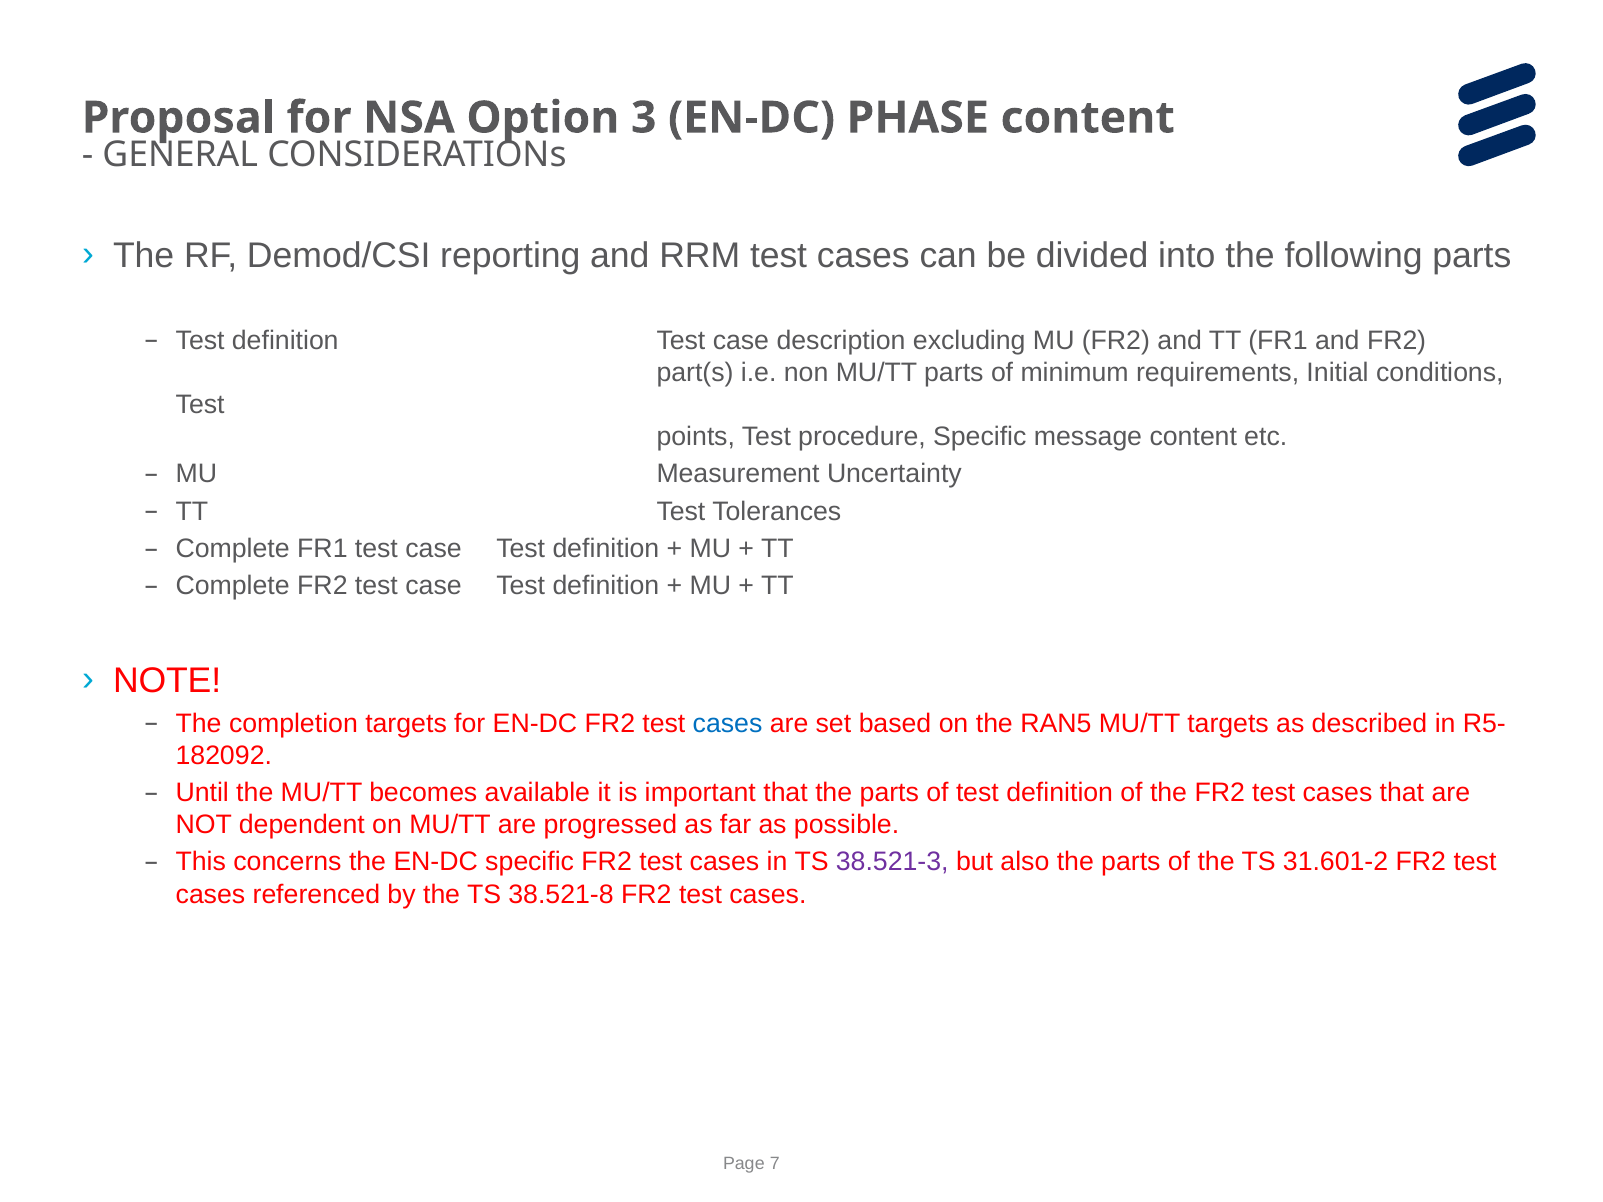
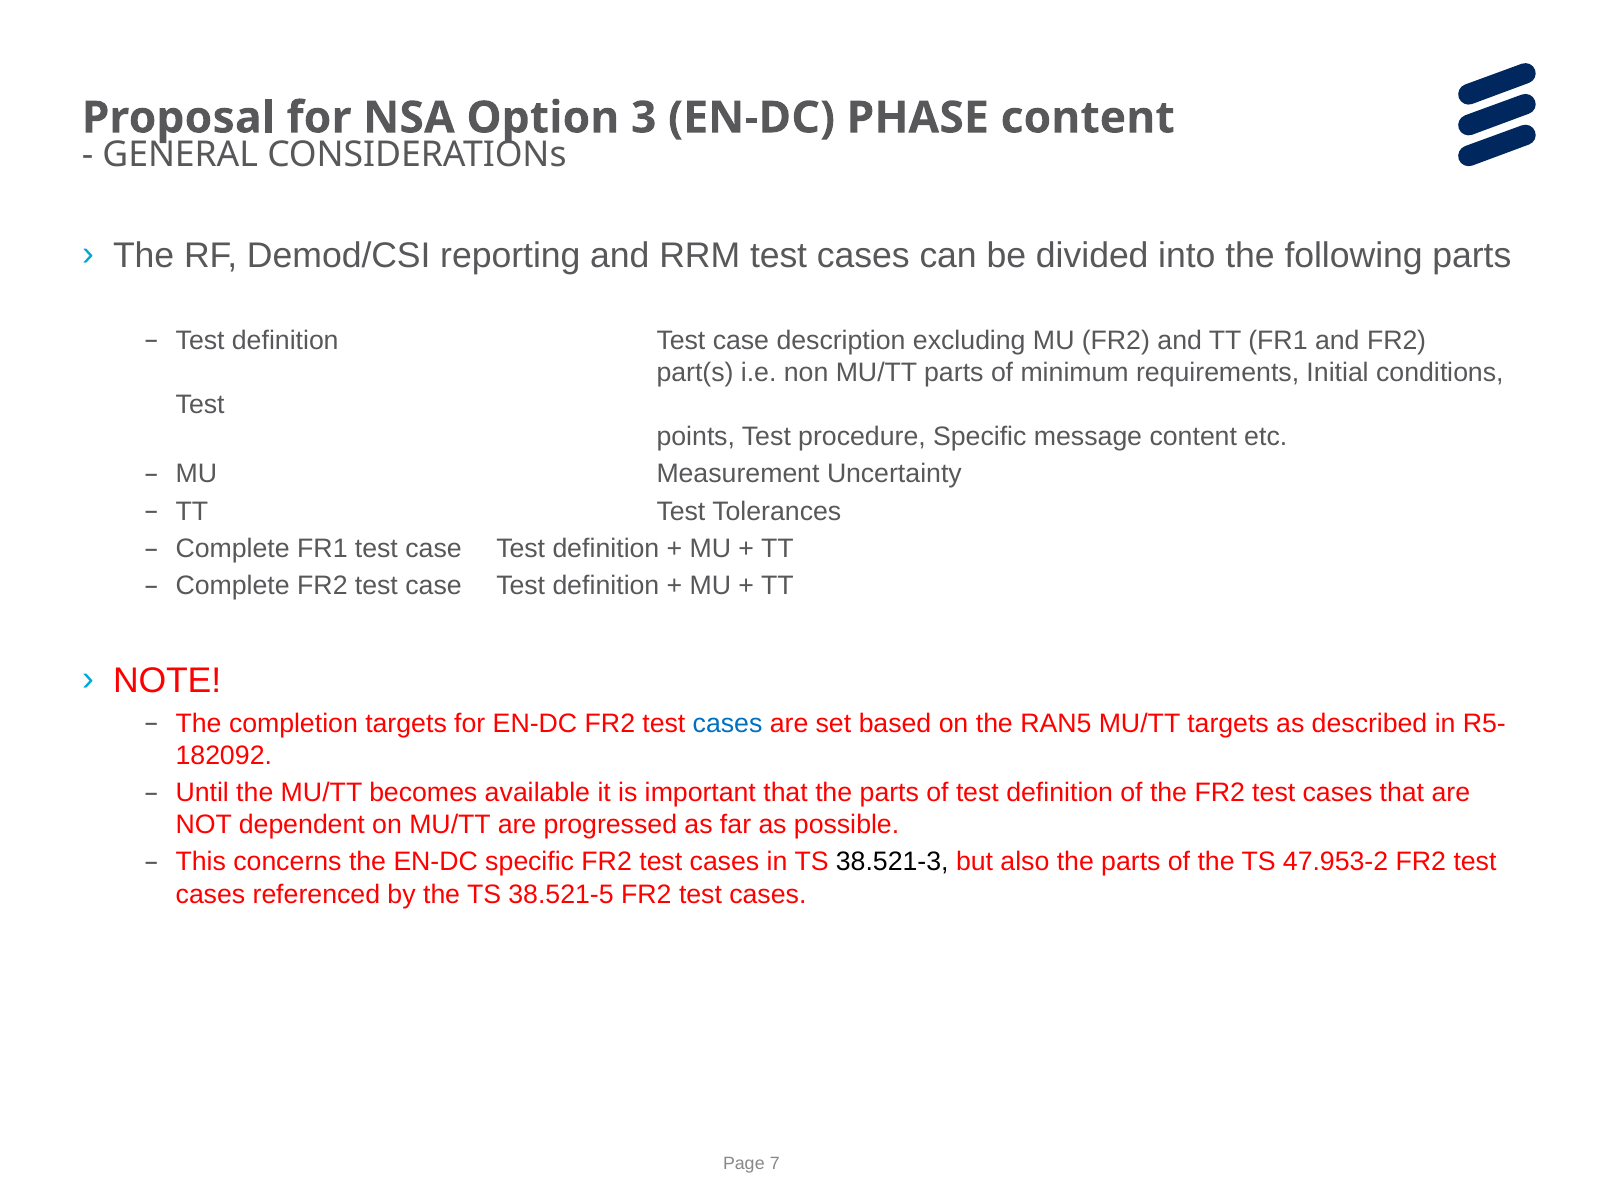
38.521-3 colour: purple -> black (892, 862)
31.601-2: 31.601-2 -> 47.953-2 (1336, 862)
38.521-8: 38.521-8 -> 38.521-5 (561, 894)
